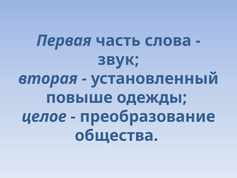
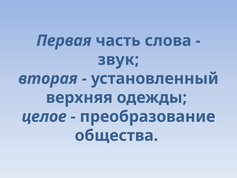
повыше: повыше -> верхняя (79, 97)
